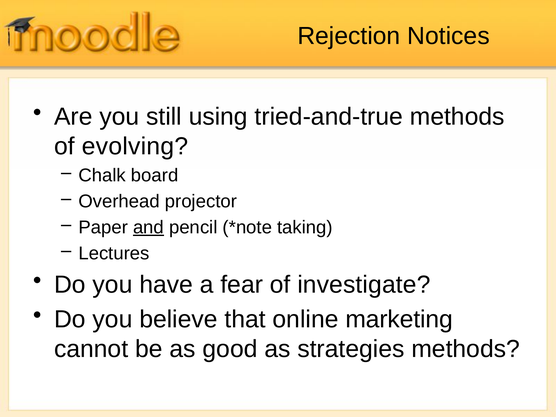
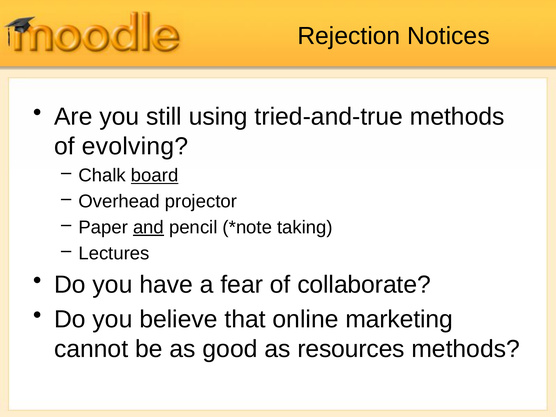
board underline: none -> present (155, 175)
investigate: investigate -> collaborate (364, 285)
strategies: strategies -> resources (351, 349)
